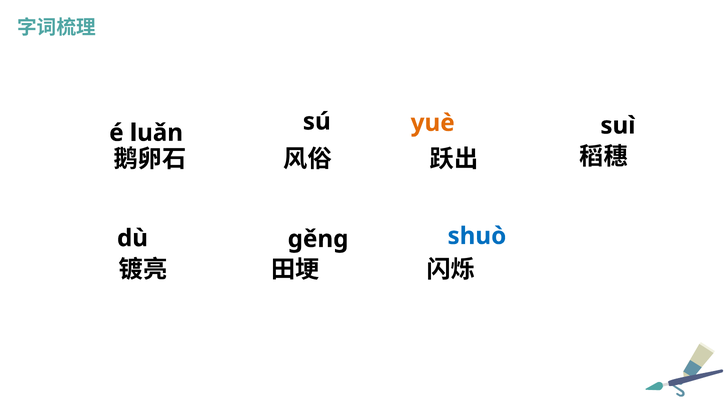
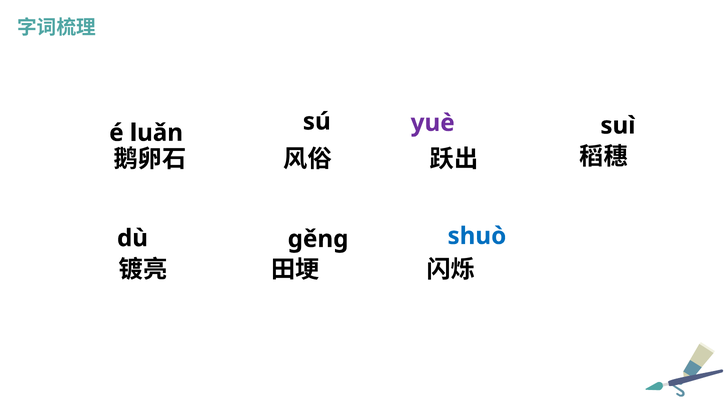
yuè colour: orange -> purple (433, 123)
